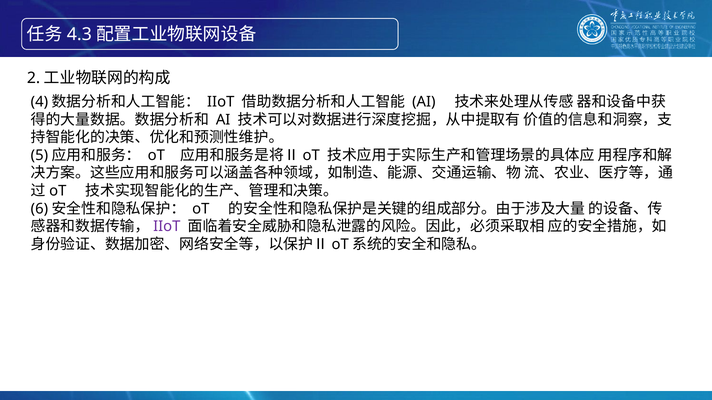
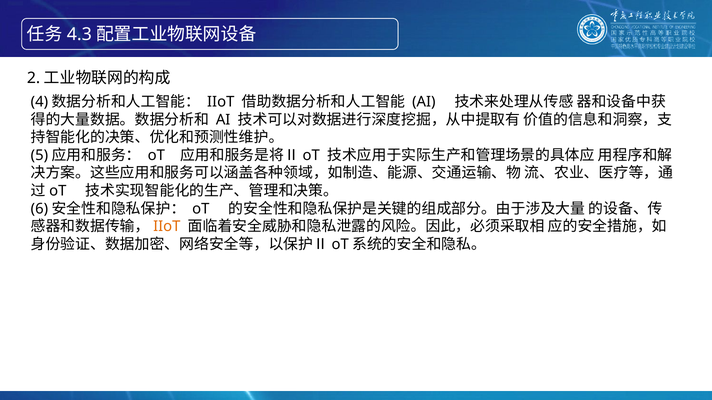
IIoT colour: purple -> orange (167, 227)
